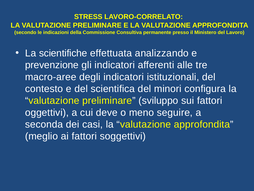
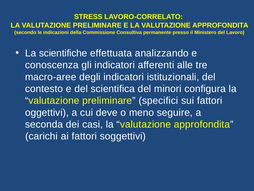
prevenzione: prevenzione -> conoscenza (52, 65)
sviluppo: sviluppo -> specifici (158, 100)
meglio: meglio -> carichi (41, 136)
